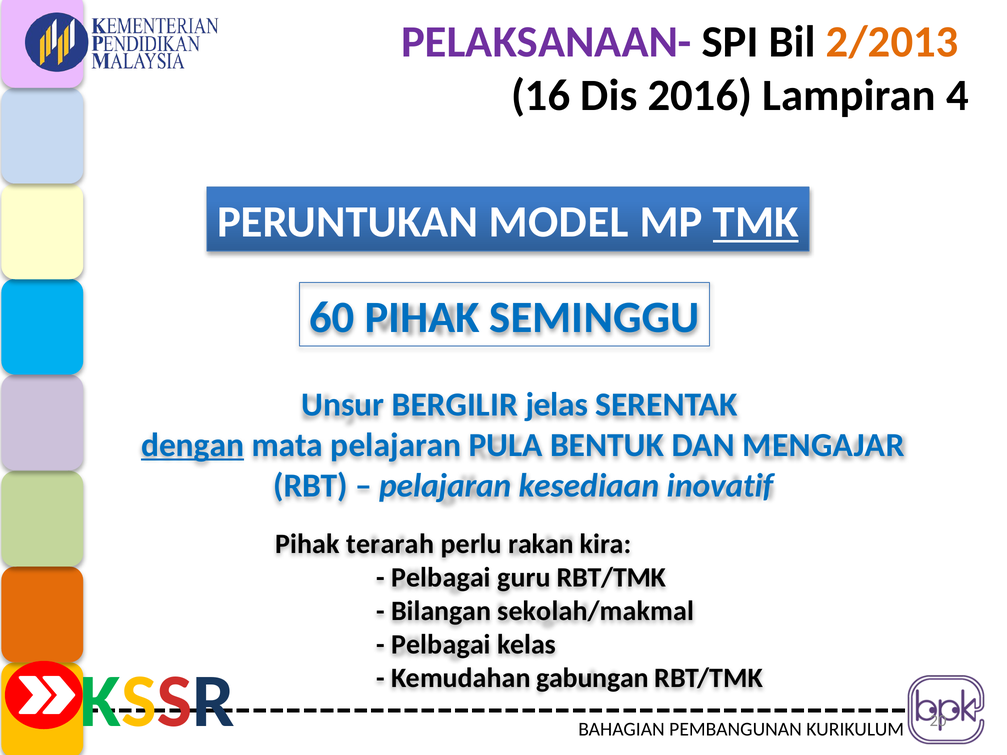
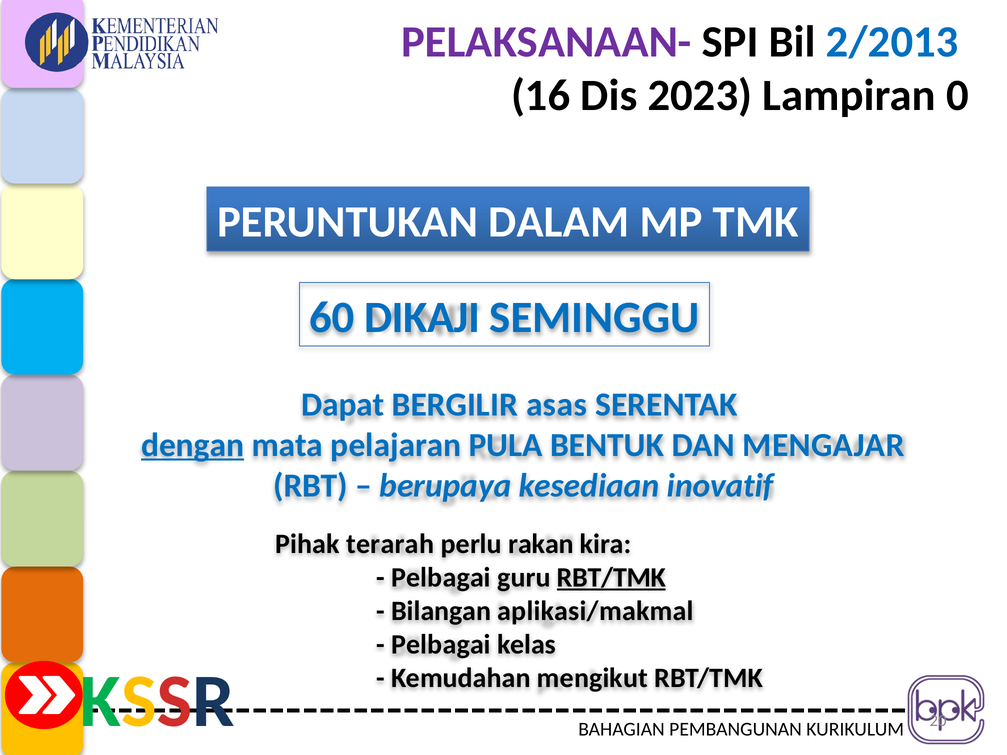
2/2013 colour: orange -> blue (892, 42)
2016: 2016 -> 2023 (700, 96)
4: 4 -> 0 (957, 96)
MODEL: MODEL -> DALAM (559, 222)
TMK underline: present -> none (756, 222)
60 PIHAK: PIHAK -> DIKAJI (422, 317)
Unsur: Unsur -> Dapat (343, 405)
jelas: jelas -> asas (556, 405)
pelajaran: pelajaran -> berupaya (445, 486)
RBT/TMK underline: none -> present (612, 578)
sekolah/makmal: sekolah/makmal -> aplikasi/makmal (596, 611)
gabungan: gabungan -> mengikut (592, 678)
